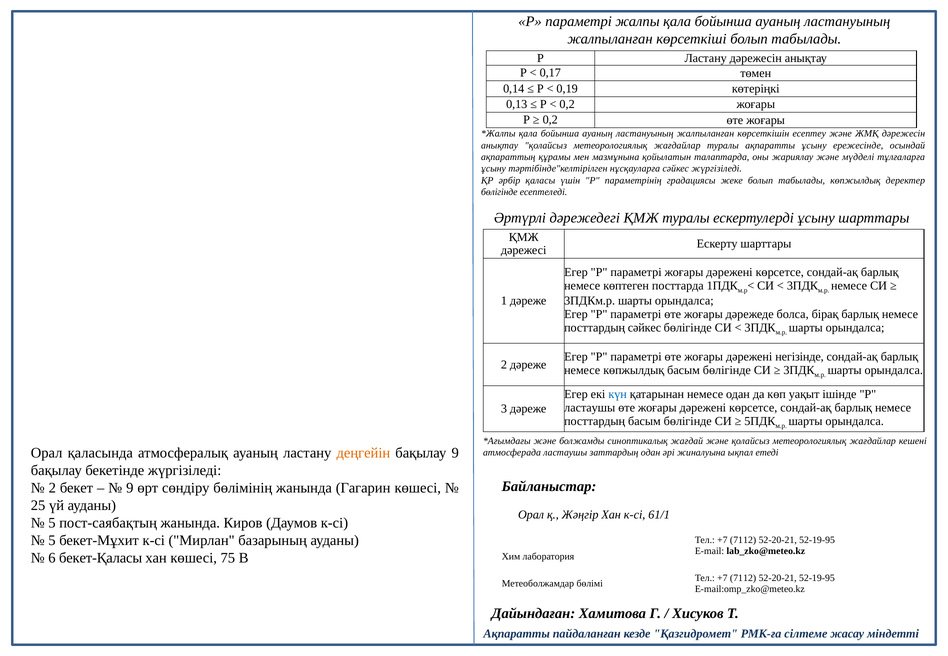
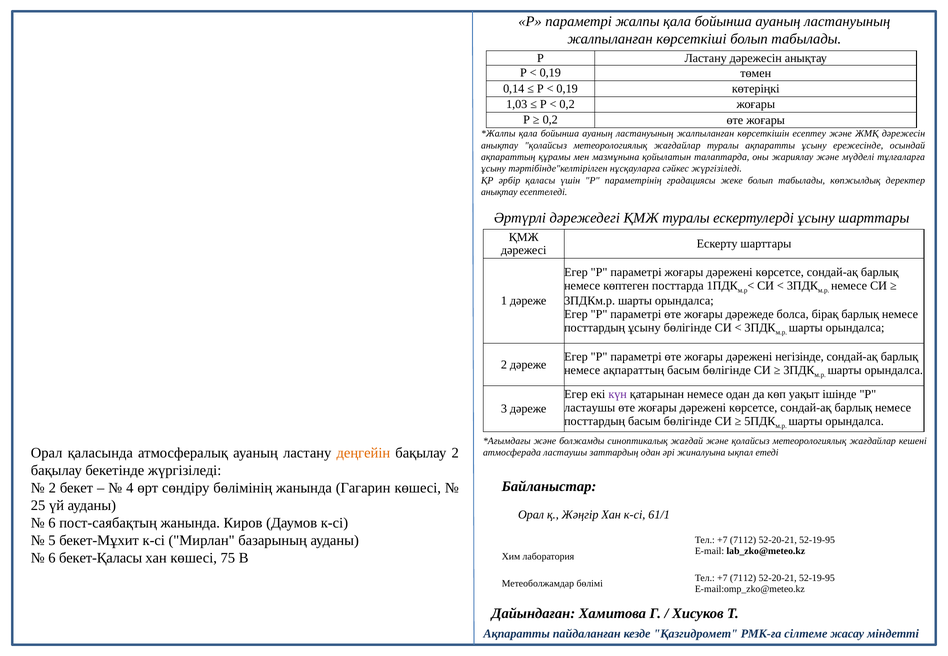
0,17: 0,17 -> 0,19 (550, 73)
0,13: 0,13 -> 1,03 (517, 104)
бөлігінде: бөлігінде -> анықтау (499, 192)
посттардың сәйкес: сәйкес -> ұсыну (644, 328)
немесе көпжылдық: көпжылдық -> ақпараттың (634, 370)
күн colour: blue -> purple (618, 395)
бақылау 9: 9 -> 2 (455, 453)
9: 9 -> 4 (130, 488)
5: 5 -> 6 (52, 523)
